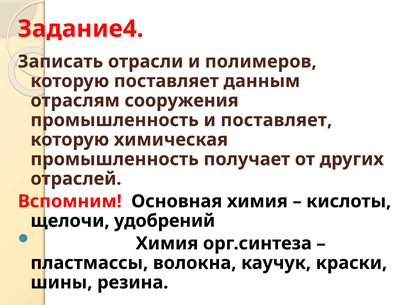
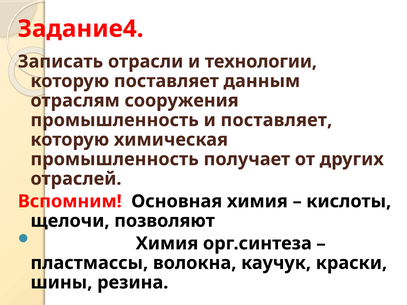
полимеров: полимеров -> технологии (261, 62)
удобрений: удобрений -> позволяют (165, 221)
